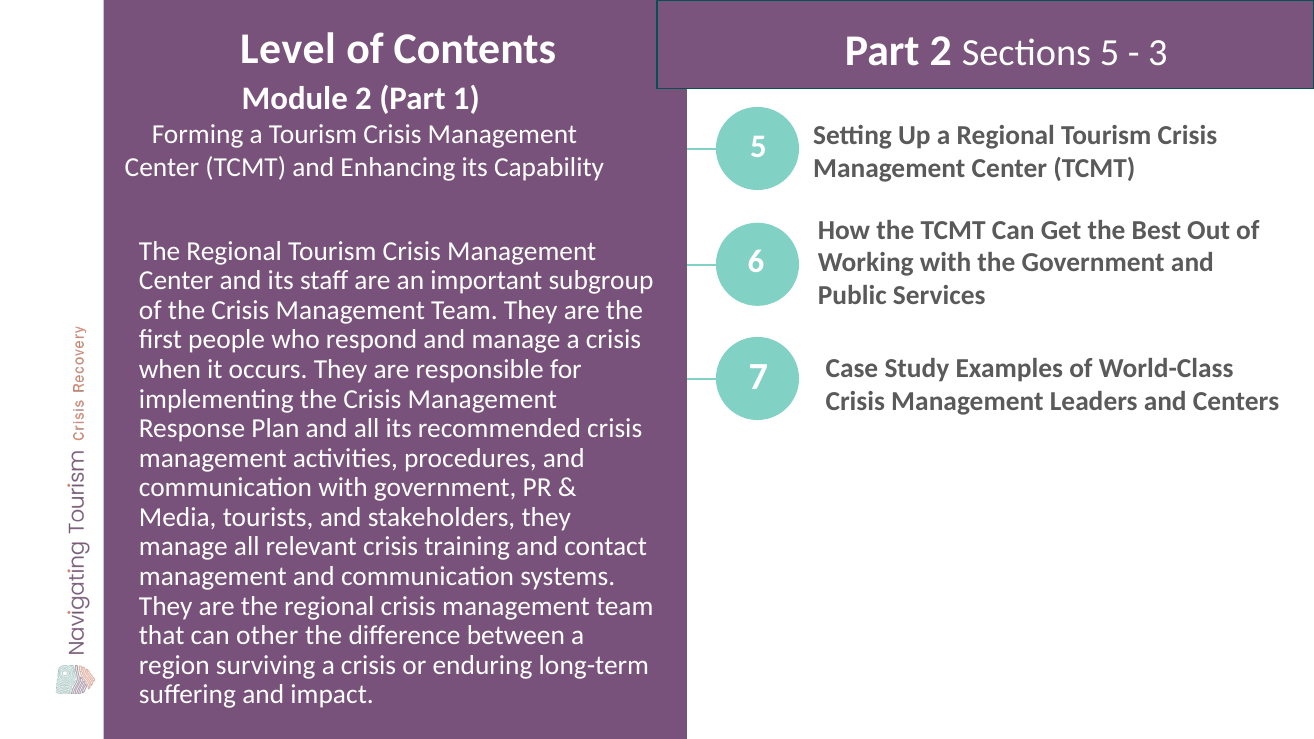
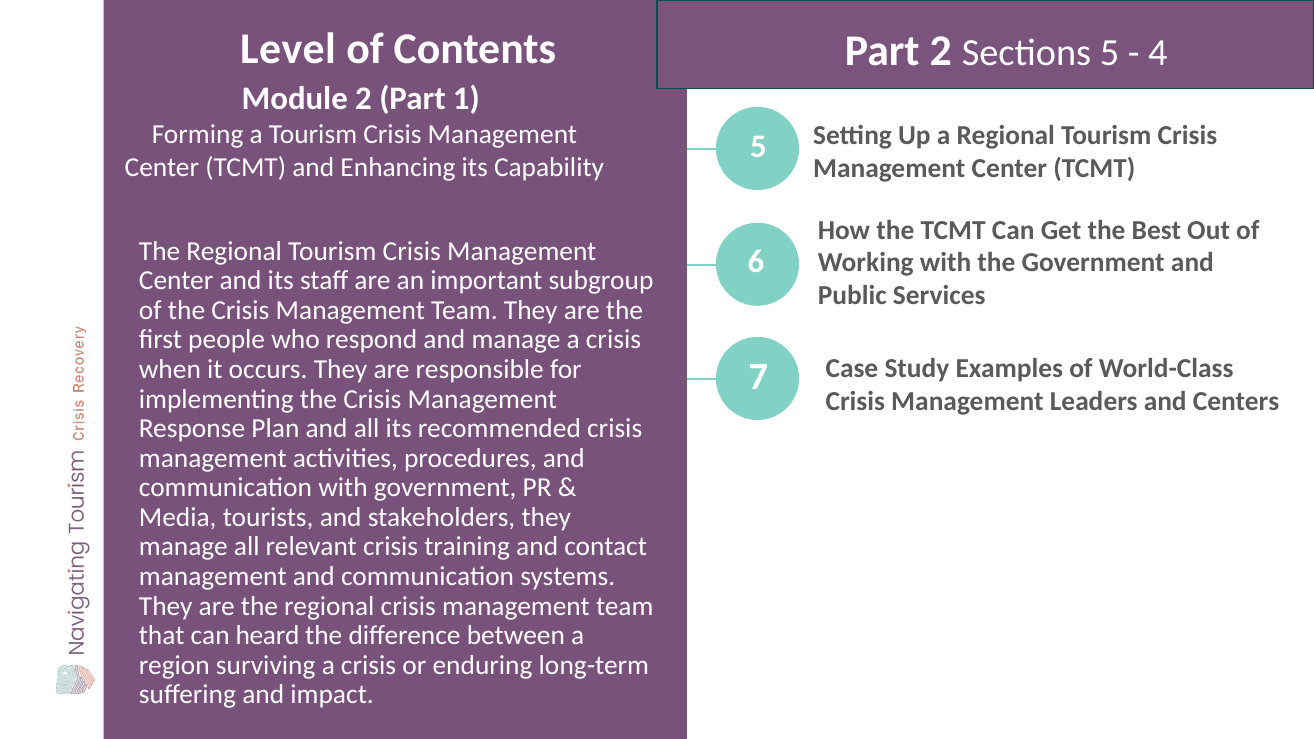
3: 3 -> 4 (1158, 53)
other: other -> heard (268, 636)
